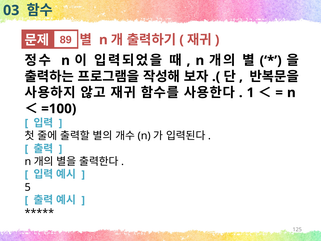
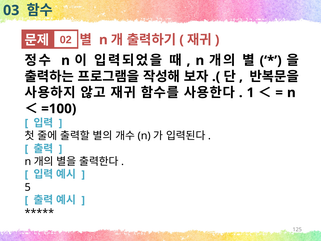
89: 89 -> 02 (66, 40)
